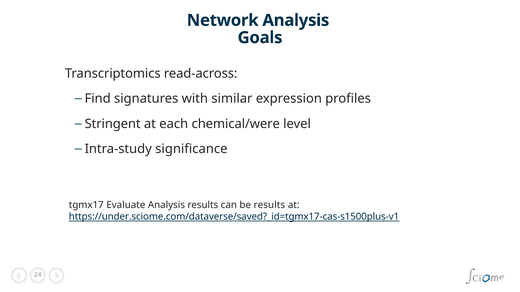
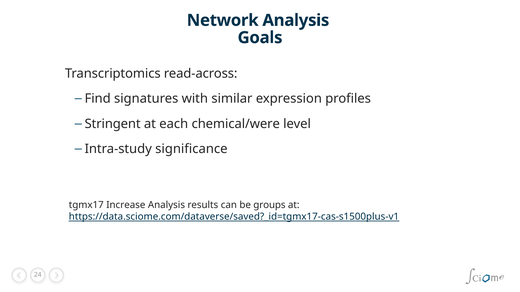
Evaluate: Evaluate -> Increase (126, 205)
be results: results -> groups (269, 205)
https://under.sciome.com/dataverse/saved?_id=tgmx17-cas-s1500plus-v1: https://under.sciome.com/dataverse/saved?_id=tgmx17-cas-s1500plus-v1 -> https://data.sciome.com/dataverse/saved?_id=tgmx17-cas-s1500plus-v1 (234, 217)
